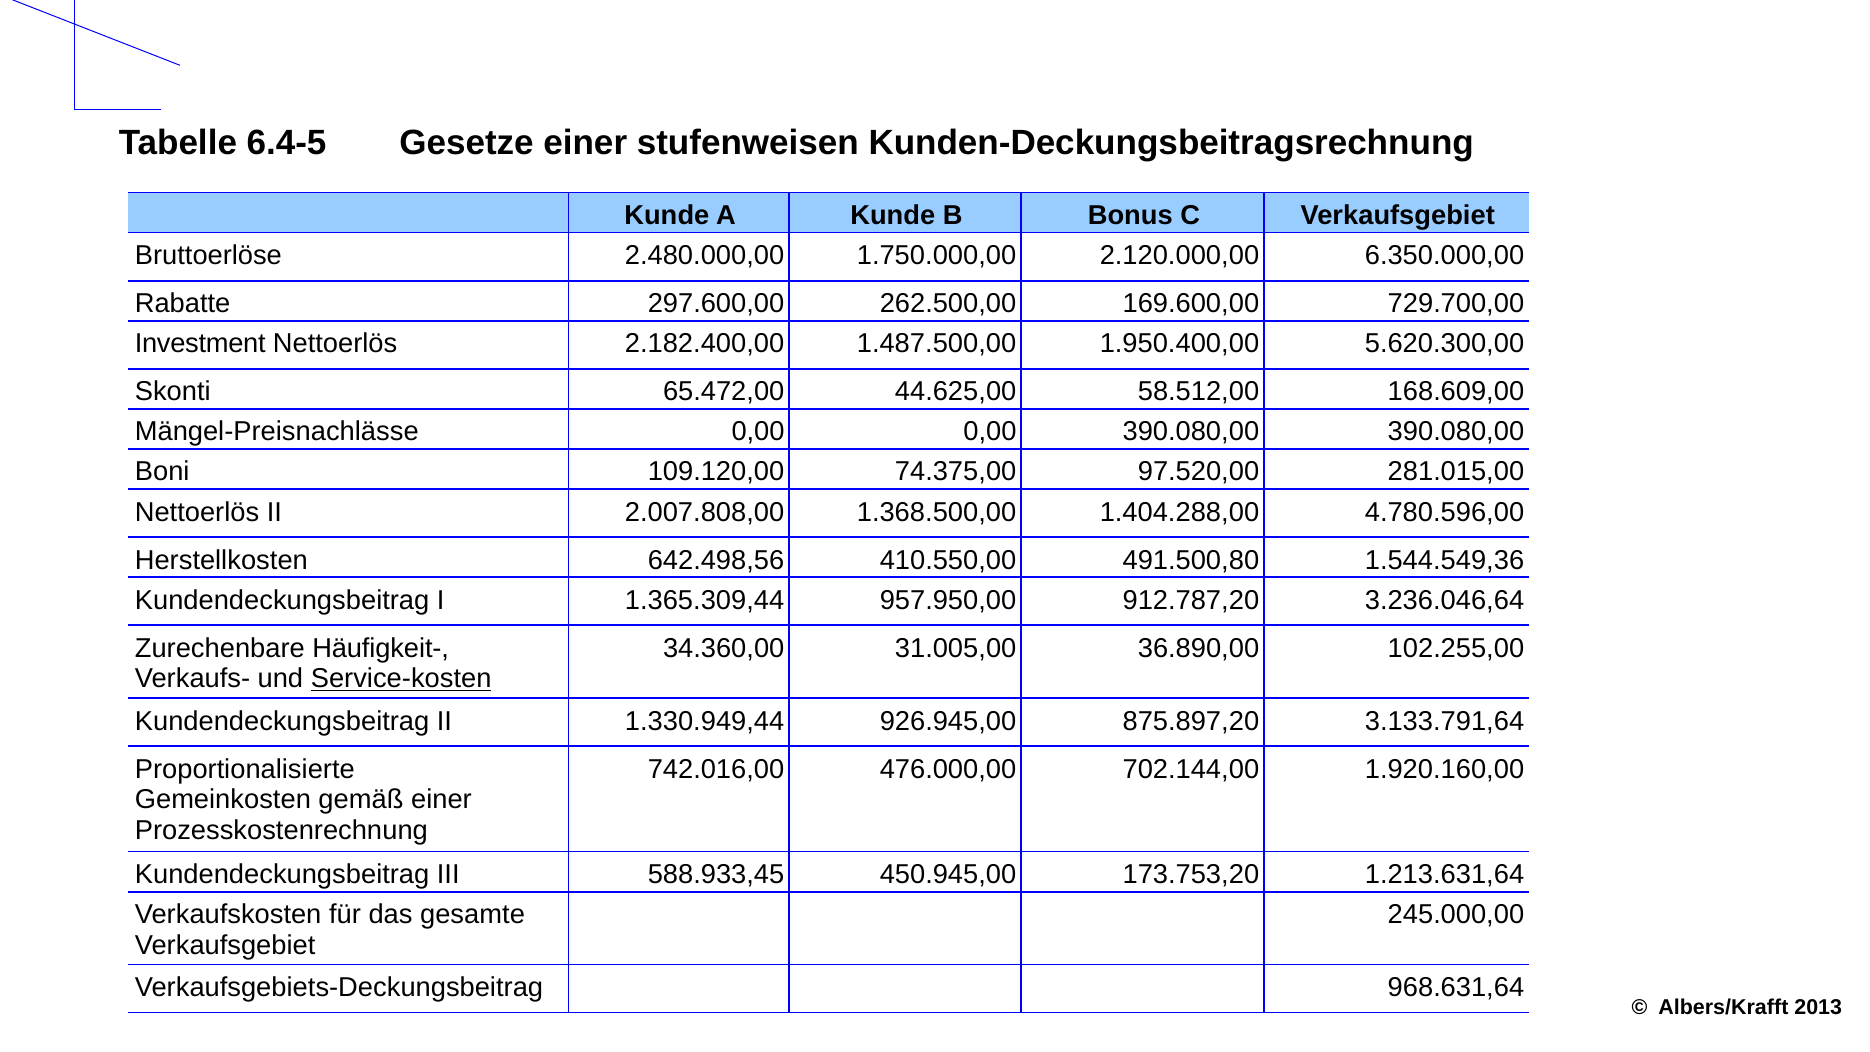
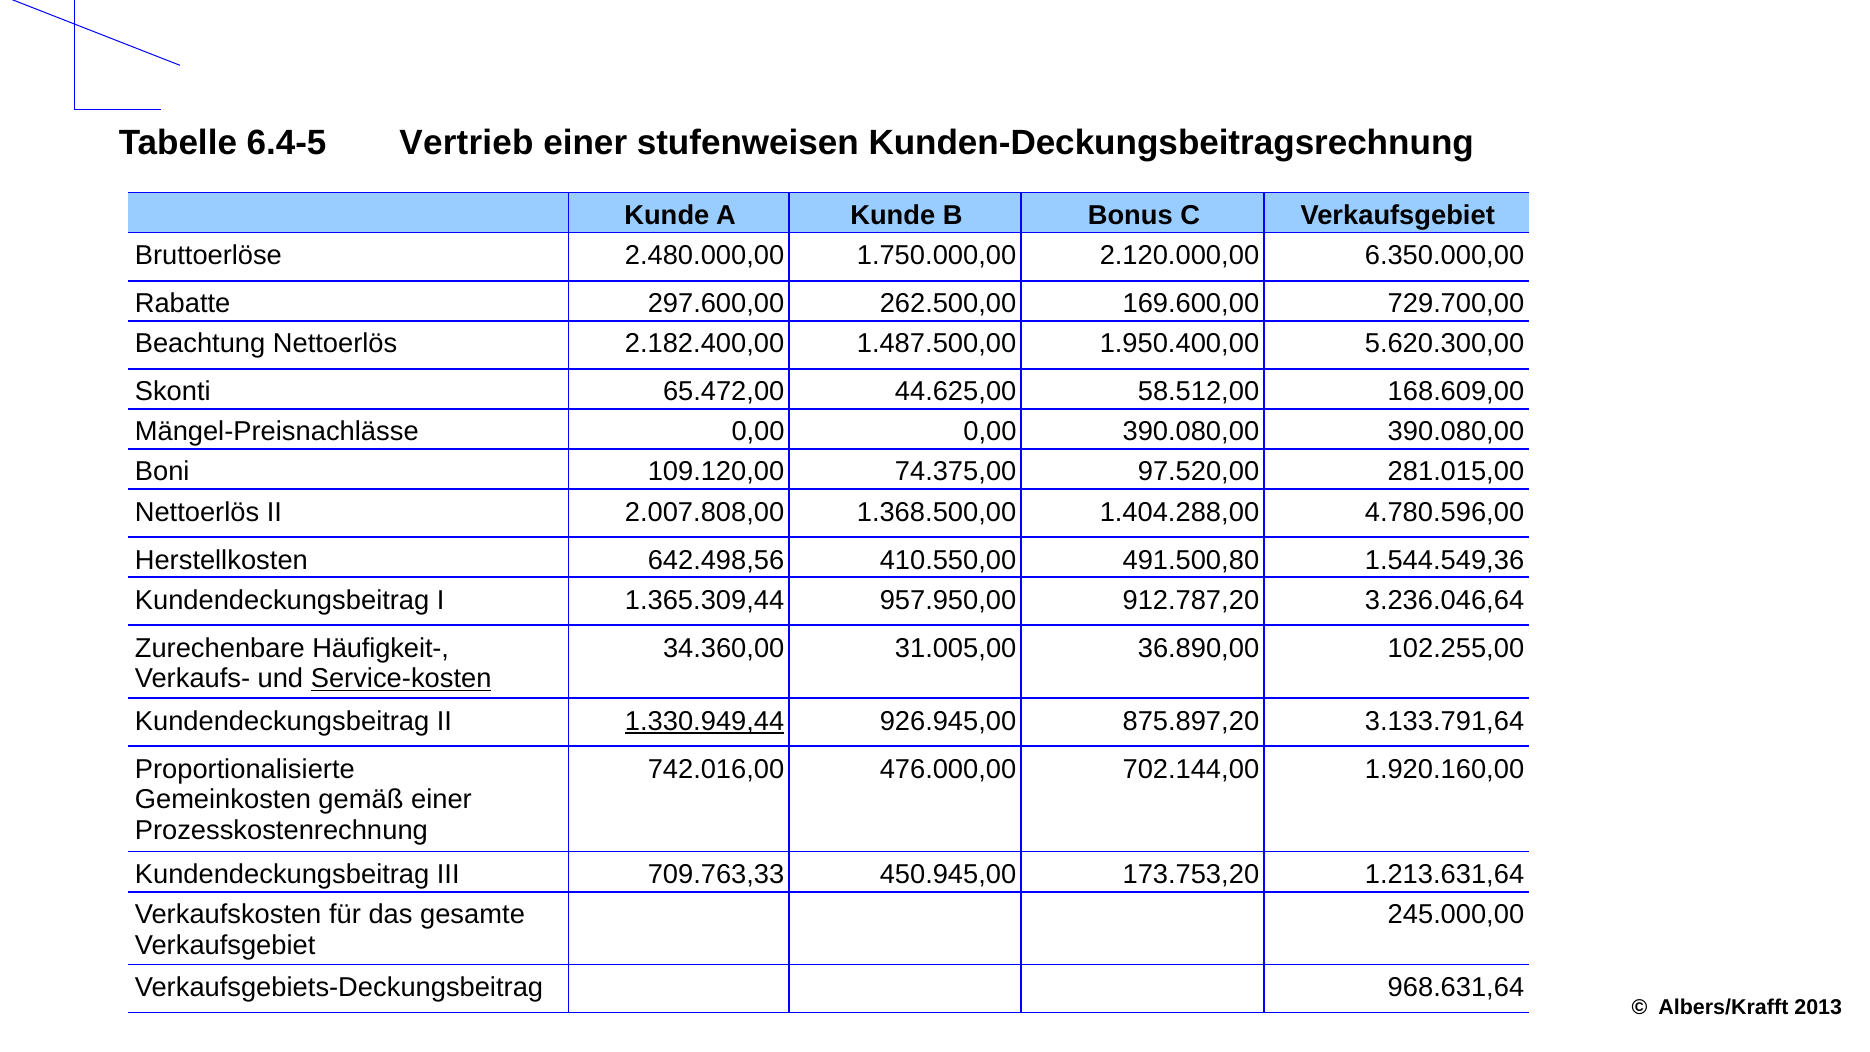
Gesetze: Gesetze -> Vertrieb (466, 143)
Investment: Investment -> Beachtung (200, 344)
1.330.949,44 underline: none -> present (705, 721)
588.933,45: 588.933,45 -> 709.763,33 (716, 875)
